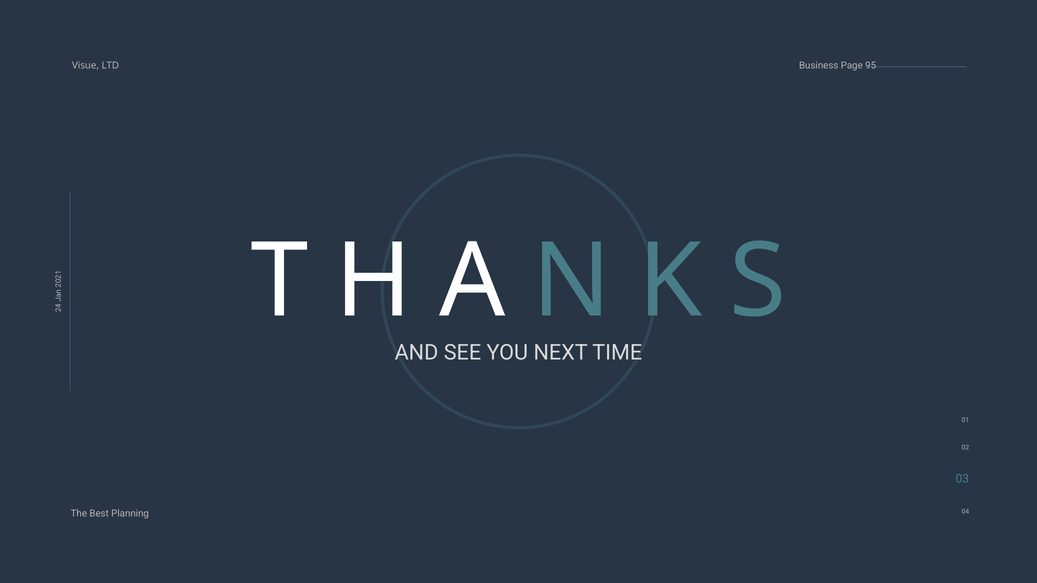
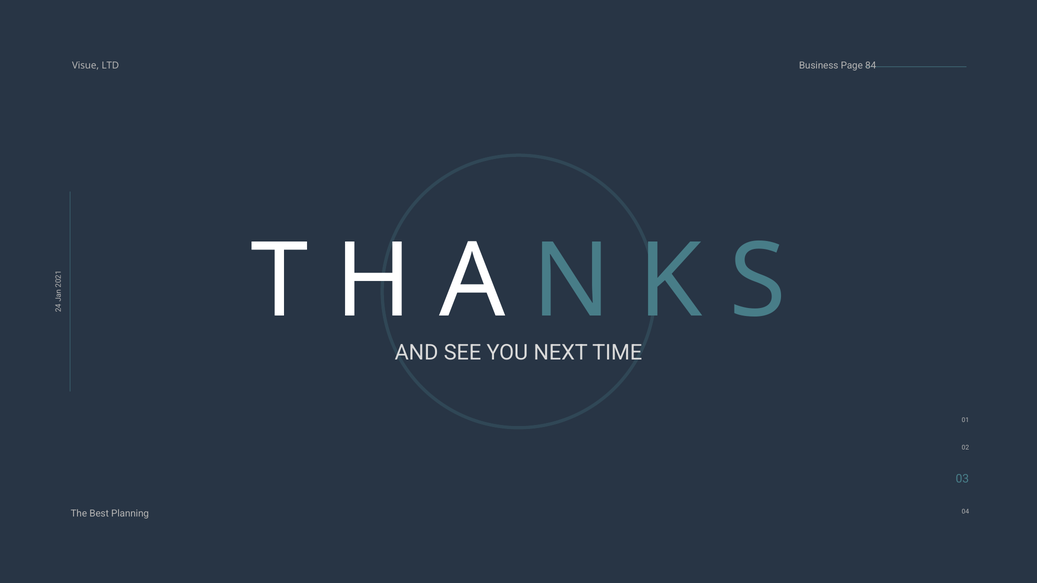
95: 95 -> 84 (871, 65)
